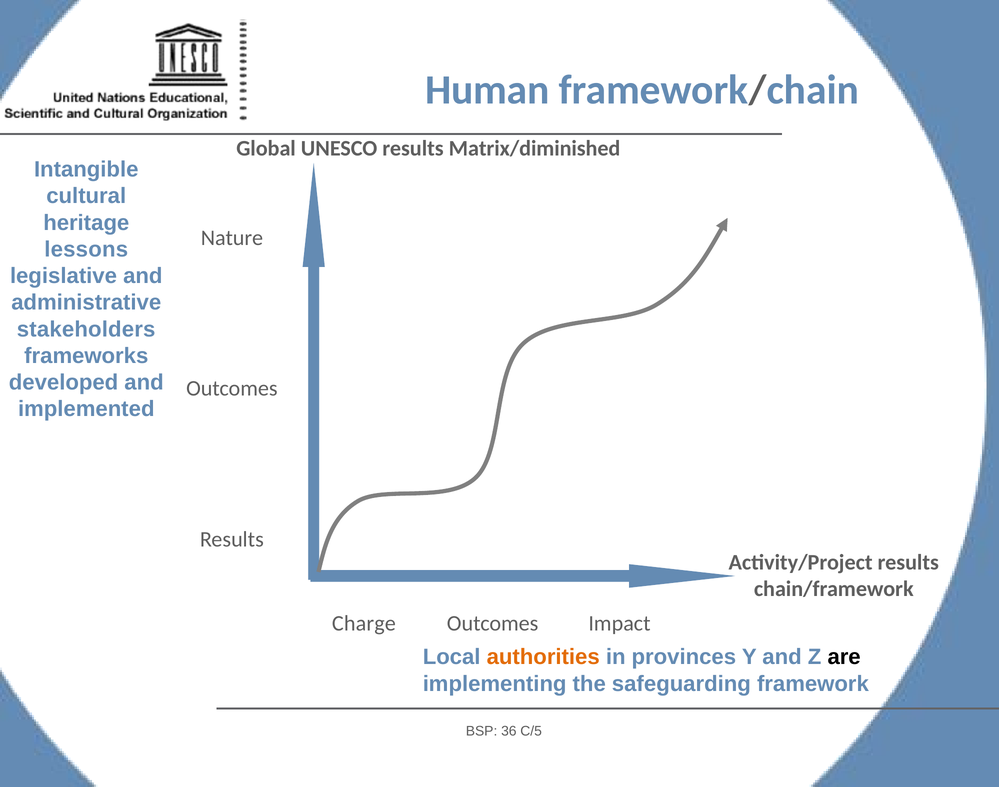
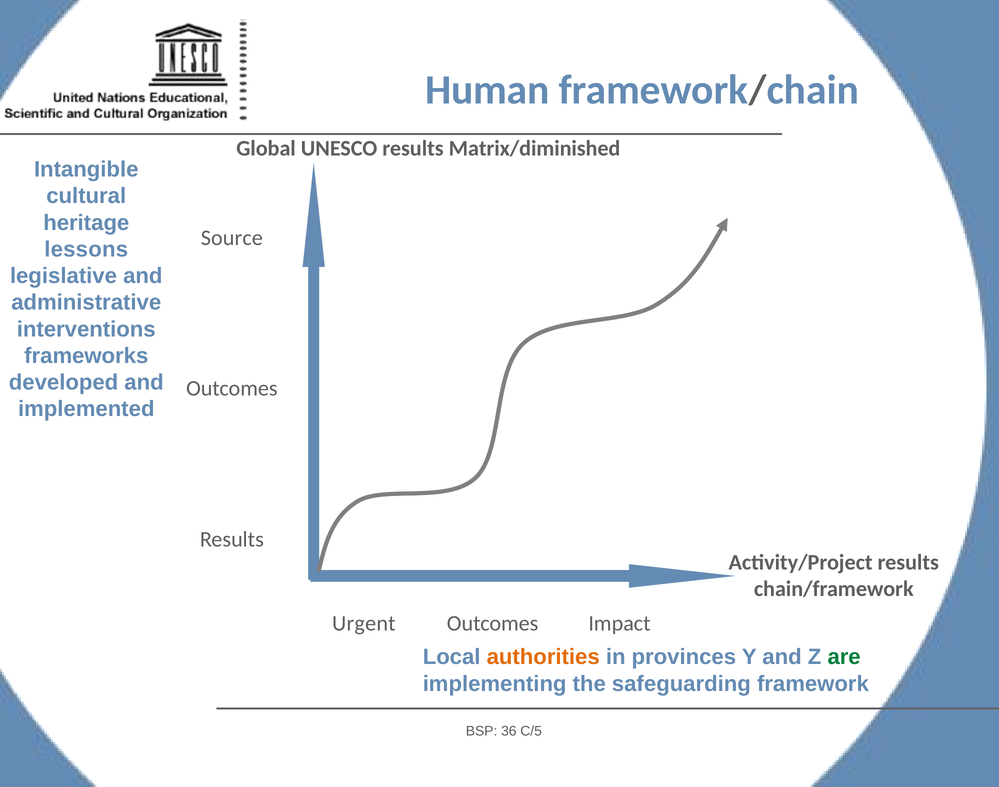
Nature: Nature -> Source (232, 238)
stakeholders: stakeholders -> interventions (86, 329)
Charge: Charge -> Urgent (364, 623)
are colour: black -> green (844, 657)
